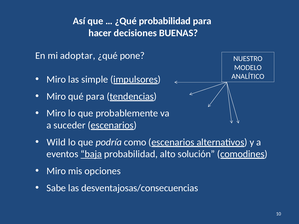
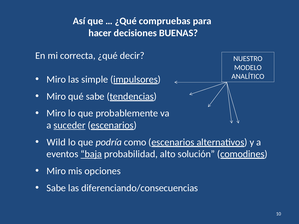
¿Qué probabilidad: probabilidad -> compruebas (165, 21)
adoptar: adoptar -> correcta (78, 56)
pone: pone -> decir (132, 56)
qué para: para -> sabe (95, 96)
suceder underline: none -> present (70, 125)
desventajosas/consecuencias: desventajosas/consecuencias -> diferenciando/consecuencias (140, 188)
